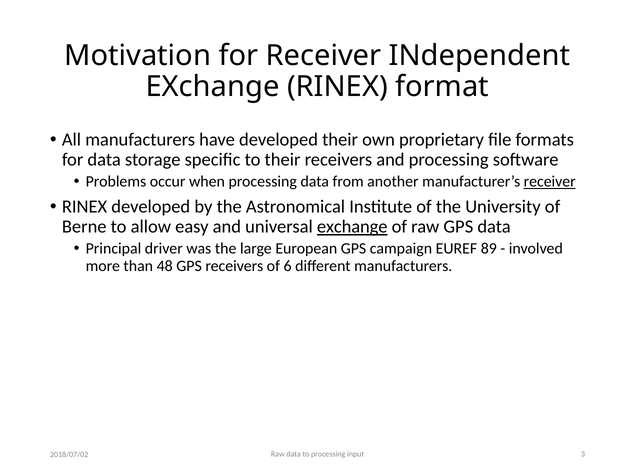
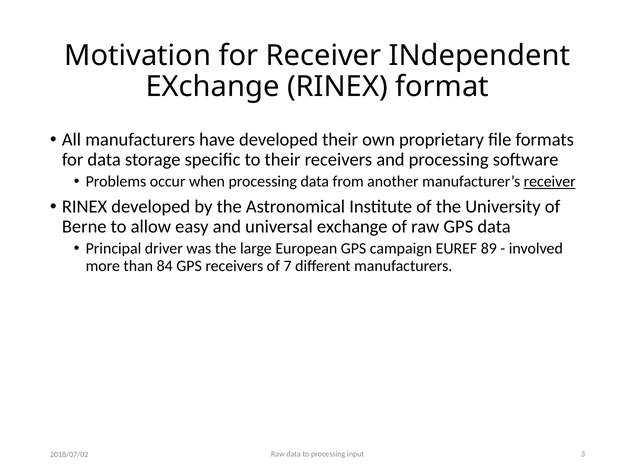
exchange underline: present -> none (352, 227)
48: 48 -> 84 (165, 266)
6: 6 -> 7 (288, 266)
